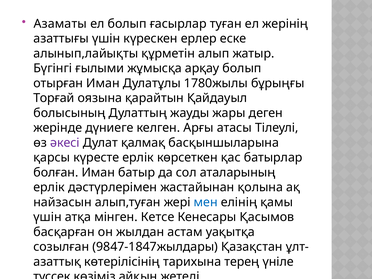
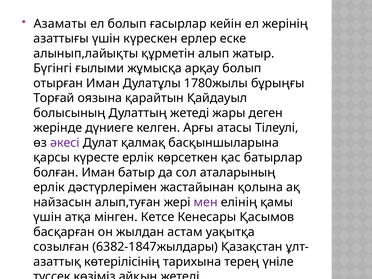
туған: туған -> кейін (226, 24)
Дулаттың жауды: жауды -> жетеді (190, 113)
мен colour: blue -> purple (206, 202)
9847-1847жылдары: 9847-1847жылдары -> 6382-1847жылдары (155, 247)
